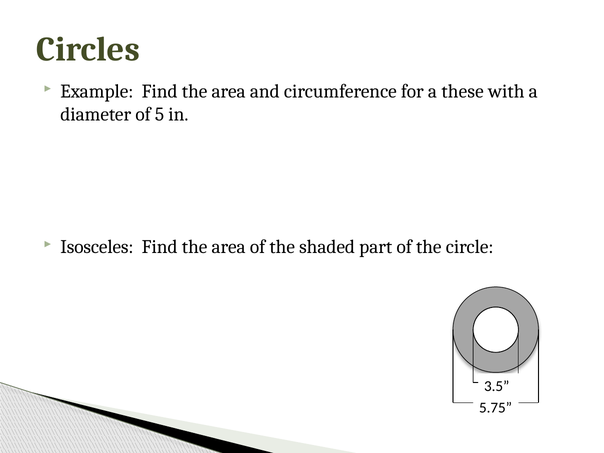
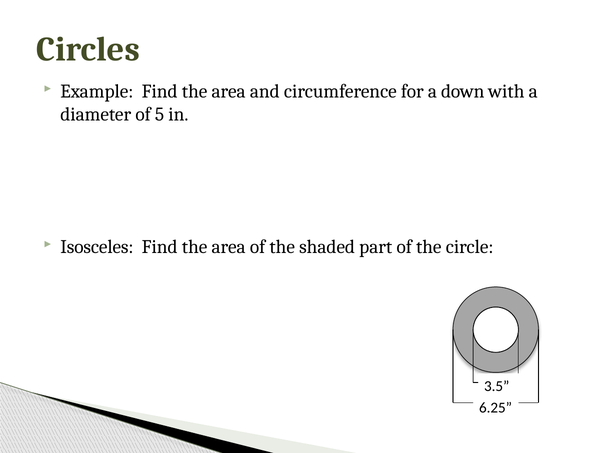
these: these -> down (463, 91)
5.75: 5.75 -> 6.25 (496, 408)
